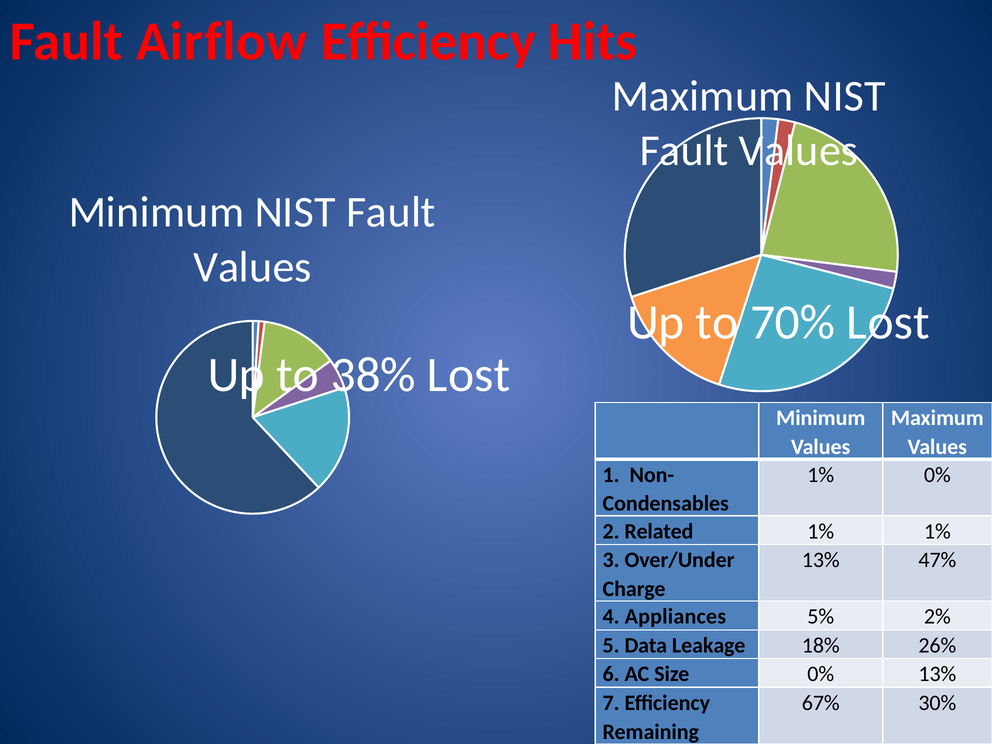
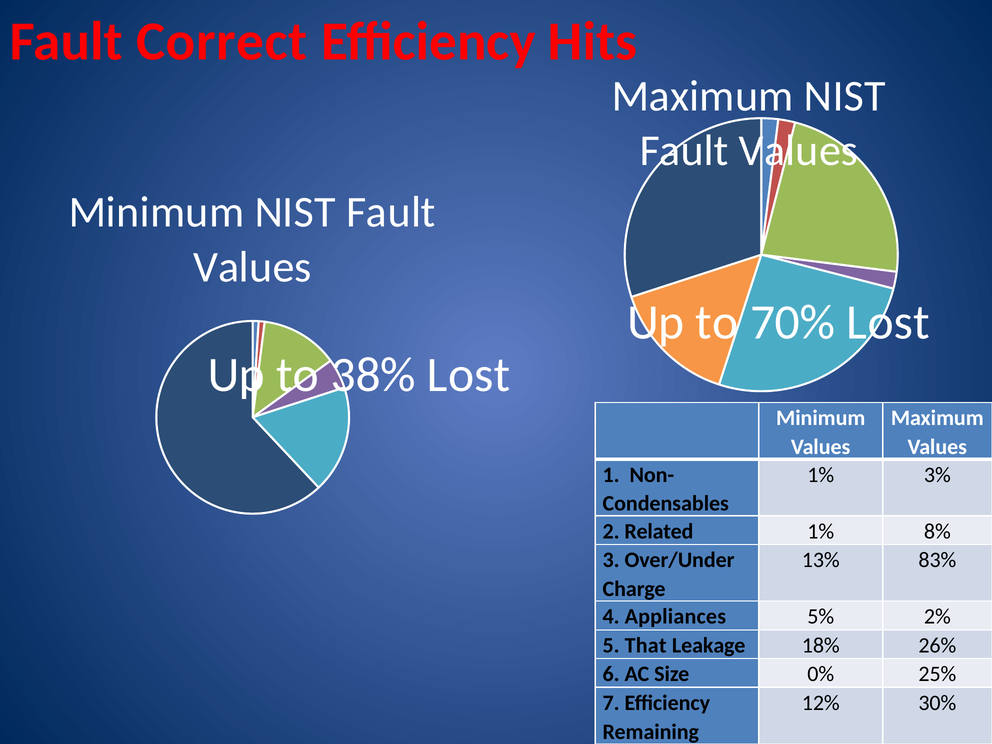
Airflow: Airflow -> Correct (222, 42)
1% 0%: 0% -> 3% (937, 475)
1% 1%: 1% -> 8% (937, 531)
47%: 47% -> 83% (937, 560)
Data: Data -> That (646, 645)
0% 13%: 13% -> 25% (937, 674)
67%: 67% -> 12% (821, 703)
